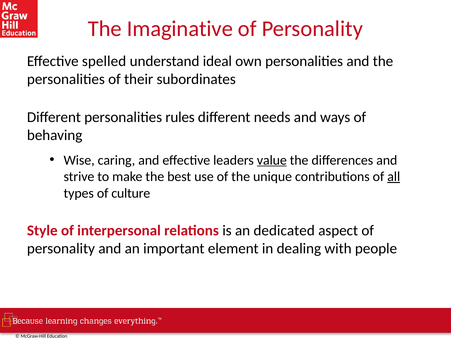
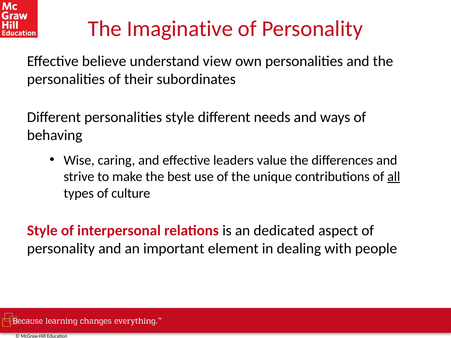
spelled: spelled -> believe (104, 61)
ideal: ideal -> view (217, 61)
personalities rules: rules -> style (180, 117)
value underline: present -> none (272, 160)
